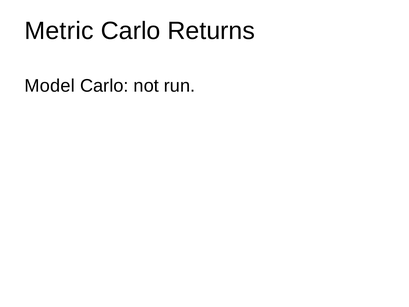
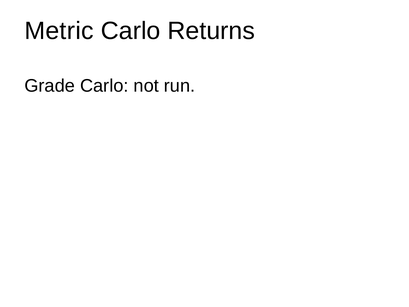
Model: Model -> Grade (50, 86)
